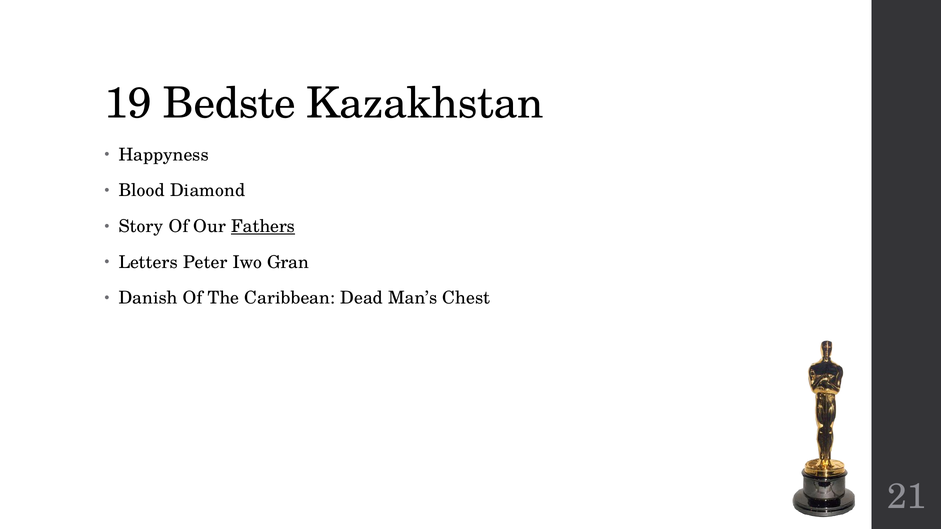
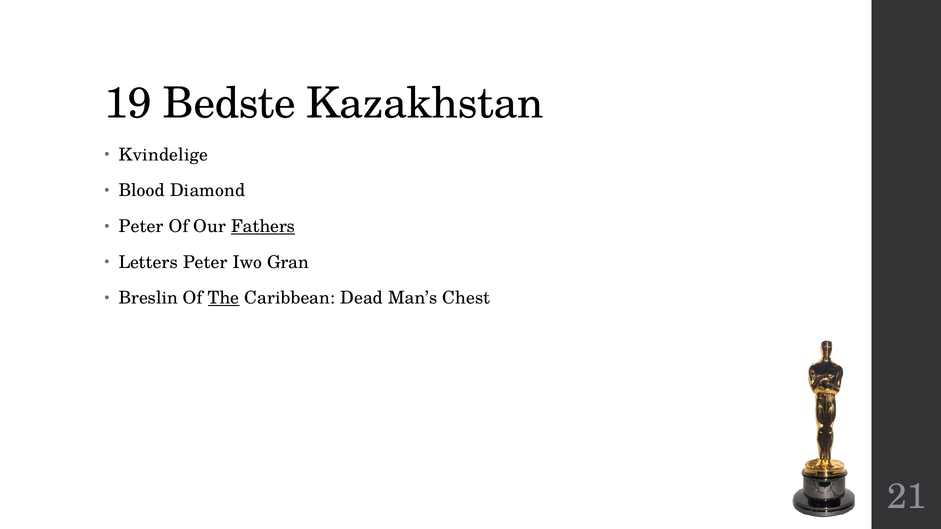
Happyness: Happyness -> Kvindelige (164, 155)
Story: Story -> Peter (141, 227)
Danish: Danish -> Breslin (148, 298)
The underline: none -> present (224, 298)
